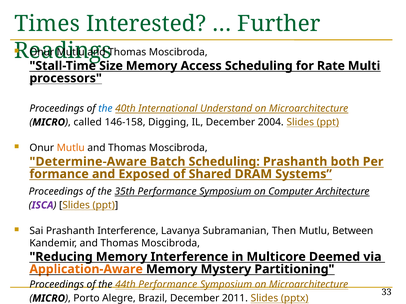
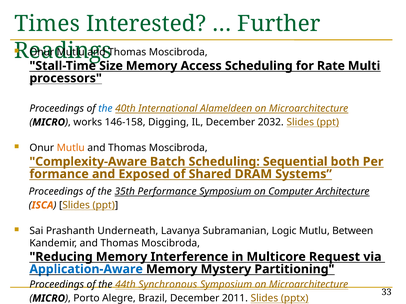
Understand: Understand -> Alameldeen (226, 109)
called: called -> works (88, 122)
2004: 2004 -> 2032 (271, 122)
Determine-Aware: Determine-Aware -> Complexity-Aware (88, 162)
Scheduling Prashanth: Prashanth -> Sequential (295, 162)
ISCA colour: purple -> orange (43, 206)
Prashanth Interference: Interference -> Underneath (128, 231)
Then: Then -> Logic (284, 231)
Deemed: Deemed -> Request (334, 257)
Application-Aware colour: orange -> blue (86, 270)
44th Performance: Performance -> Synchronous (168, 285)
